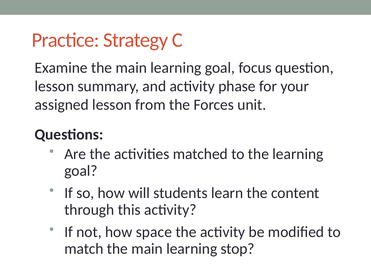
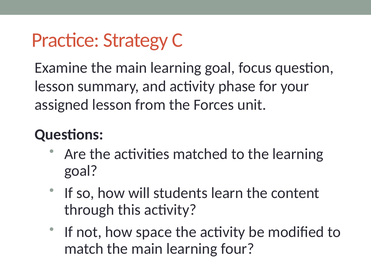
stop: stop -> four (237, 248)
